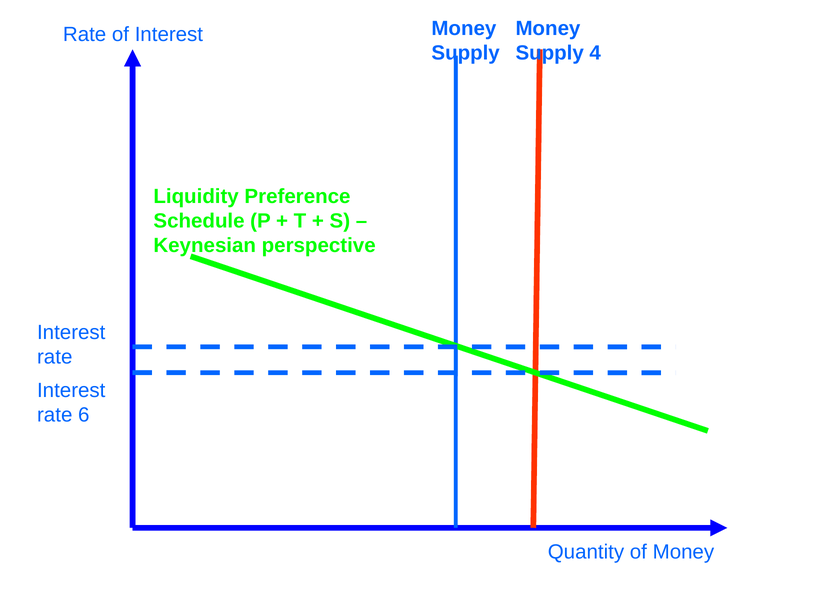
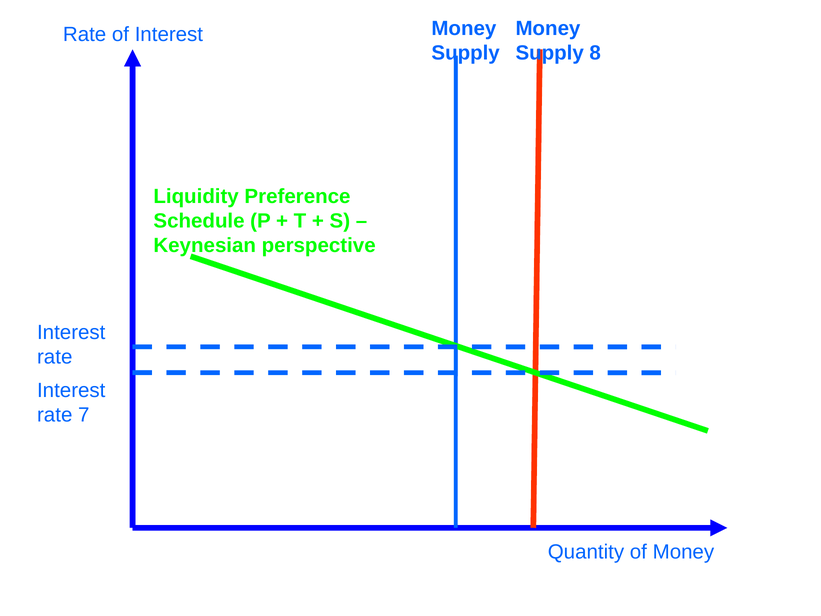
4: 4 -> 8 (595, 53)
6: 6 -> 7 (84, 415)
